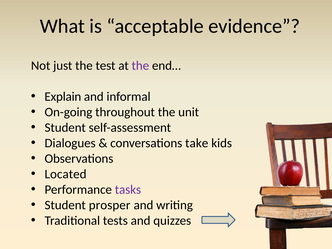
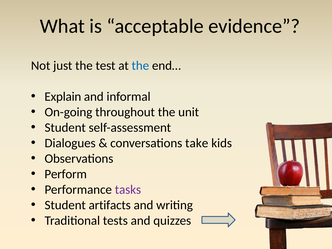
the colour: purple -> blue (140, 66)
Located: Located -> Perform (66, 174)
prosper: prosper -> artifacts (110, 205)
